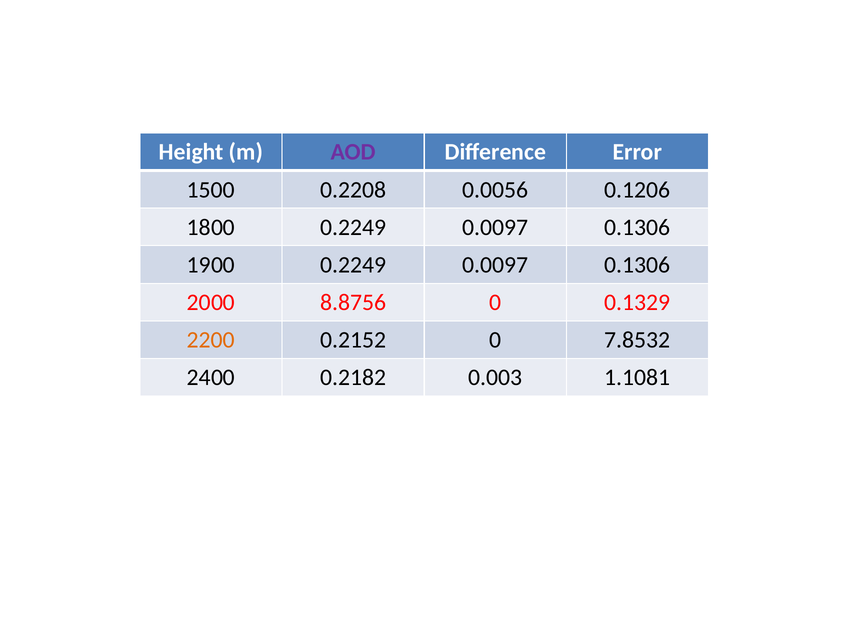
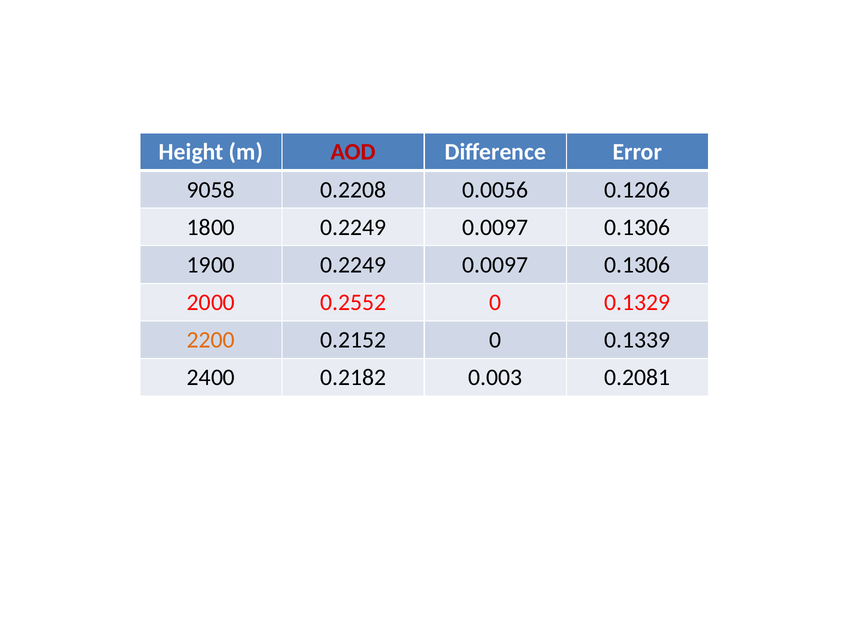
AOD colour: purple -> red (353, 152)
1500: 1500 -> 9058 (211, 190)
8.8756: 8.8756 -> 0.2552 (353, 303)
7.8532: 7.8532 -> 0.1339 (637, 340)
1.1081: 1.1081 -> 0.2081 (637, 378)
